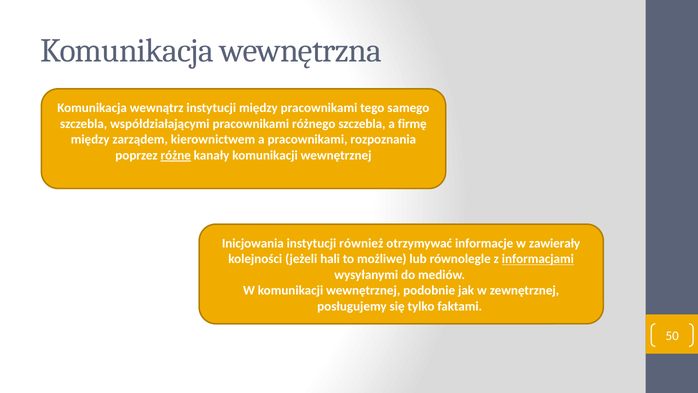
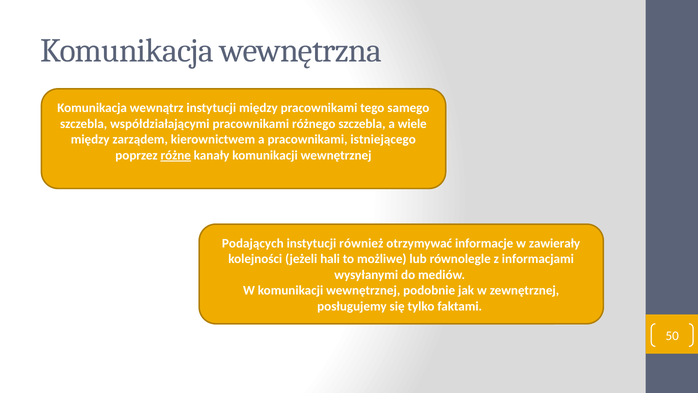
firmę: firmę -> wiele (412, 124)
rozpoznania: rozpoznania -> istniejącego (383, 139)
Inicjowania: Inicjowania -> Podających (253, 243)
informacjami underline: present -> none (538, 259)
